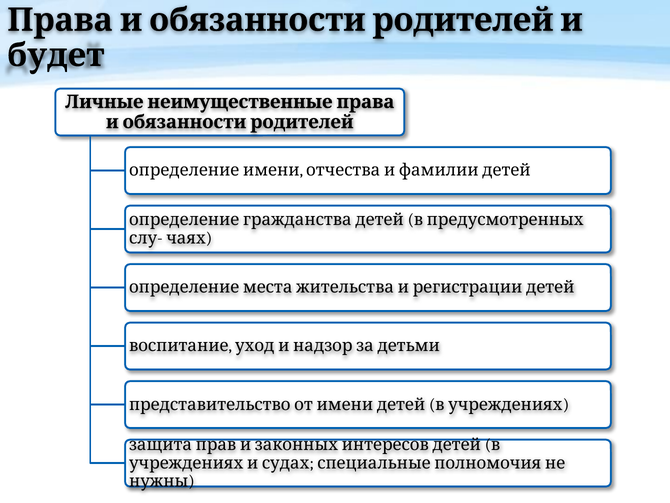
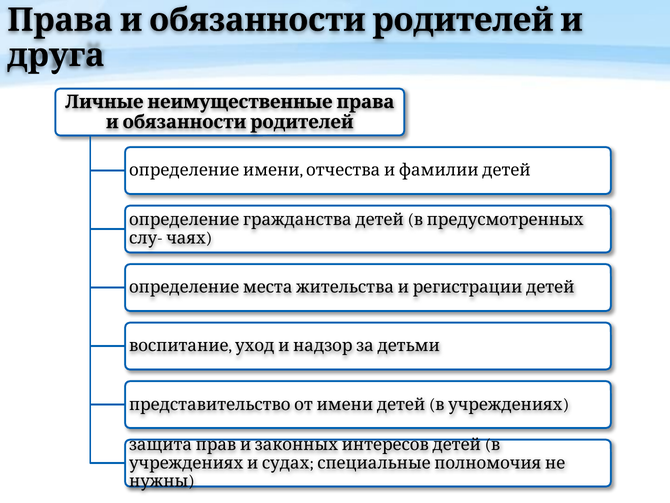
будет: будет -> друга (56, 55)
